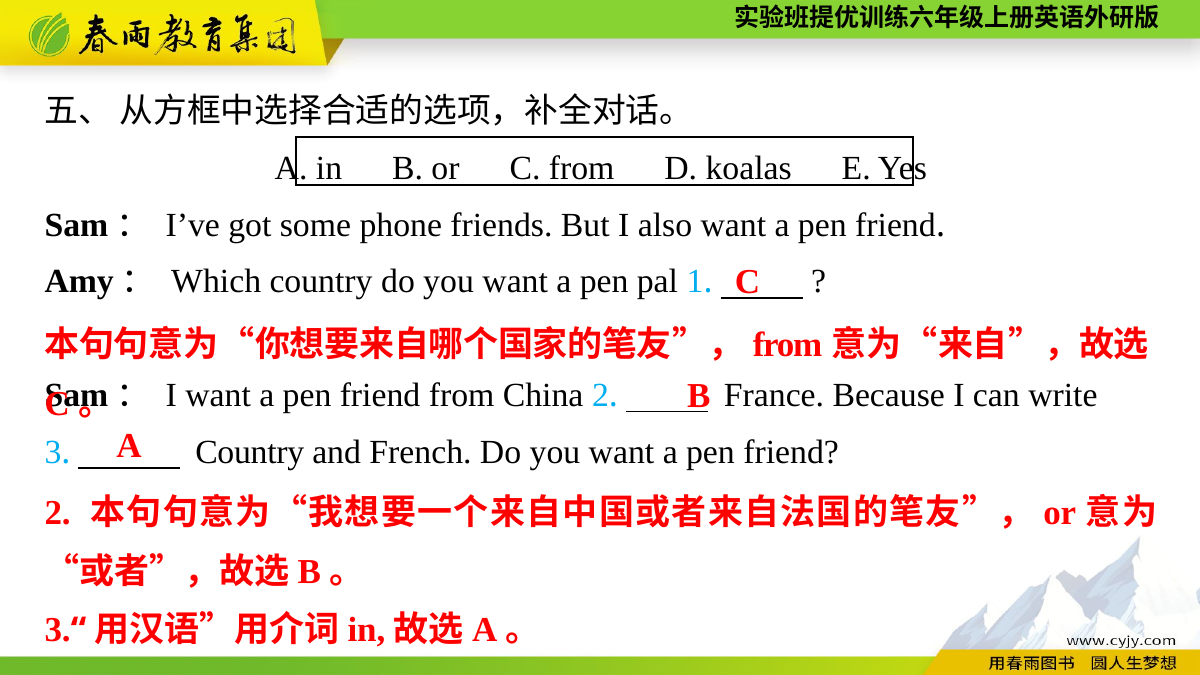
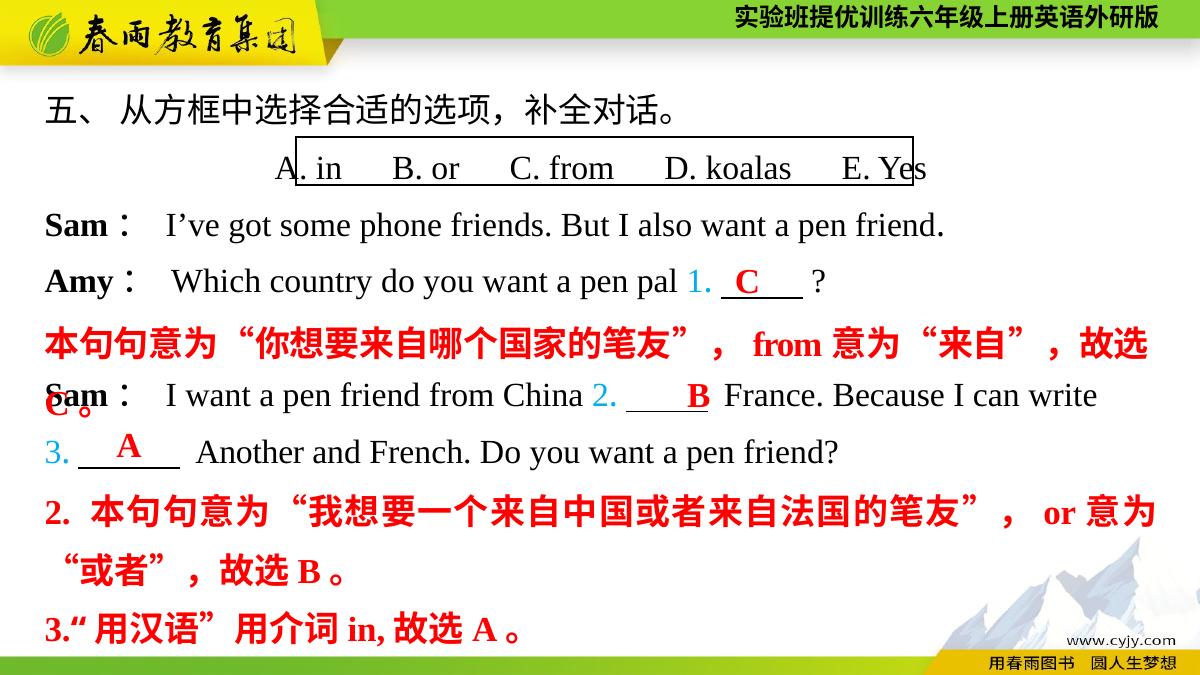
Country: Country -> Another (250, 452)
